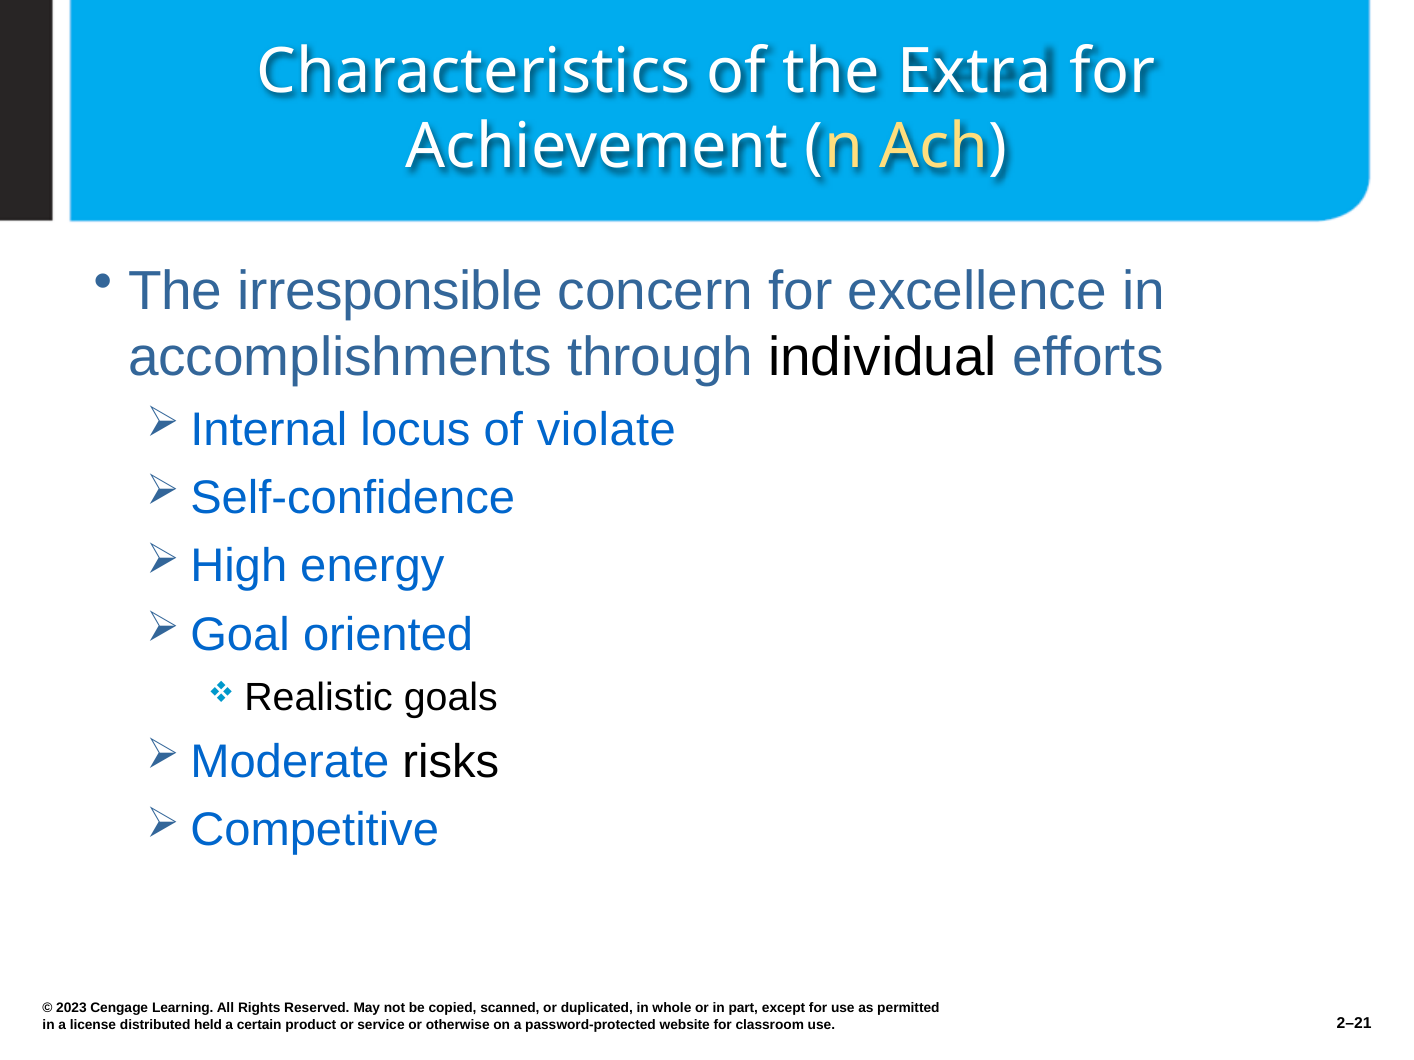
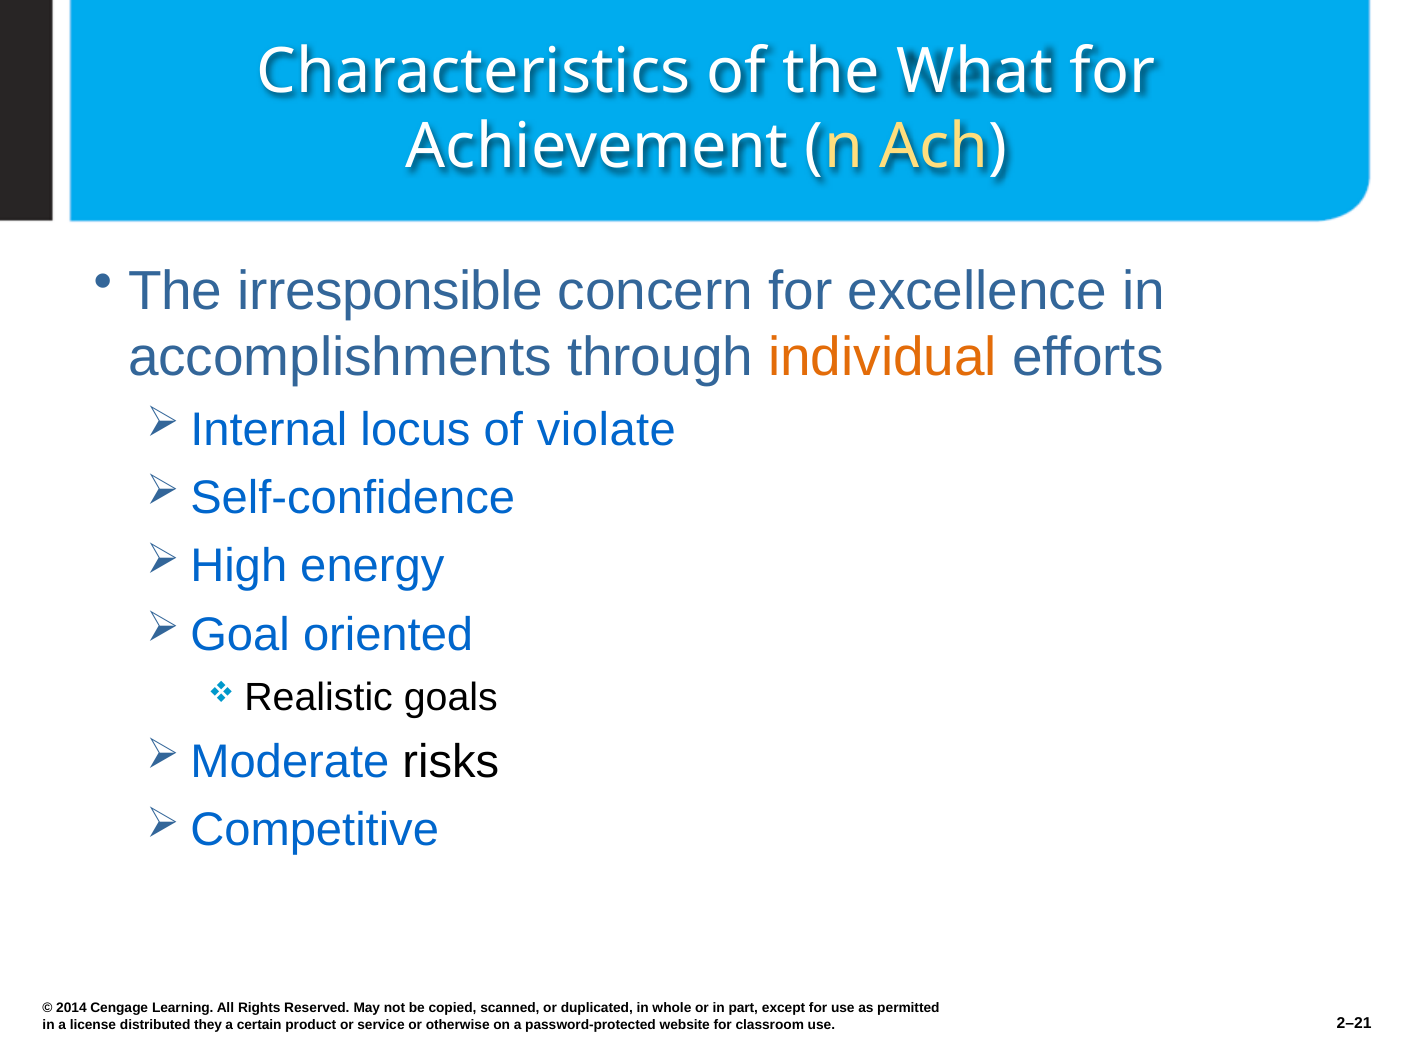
Extra: Extra -> What (974, 71)
individual colour: black -> orange (883, 357)
2023: 2023 -> 2014 (71, 1009)
held: held -> they (208, 1025)
